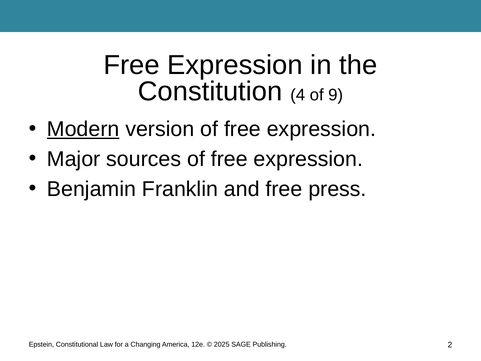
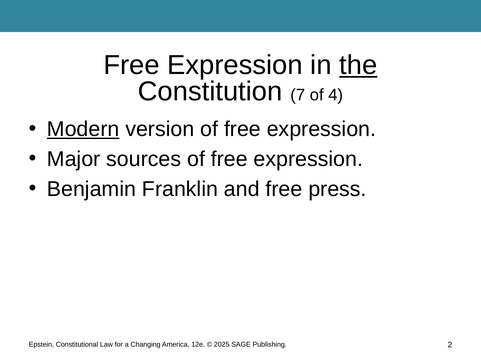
the underline: none -> present (358, 65)
4: 4 -> 7 (298, 95)
9: 9 -> 4 (336, 95)
